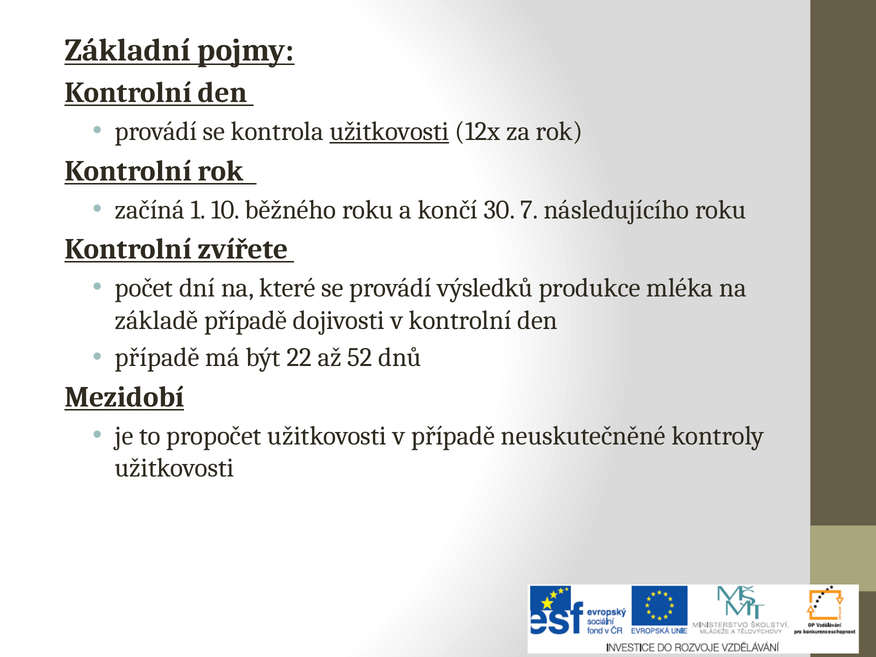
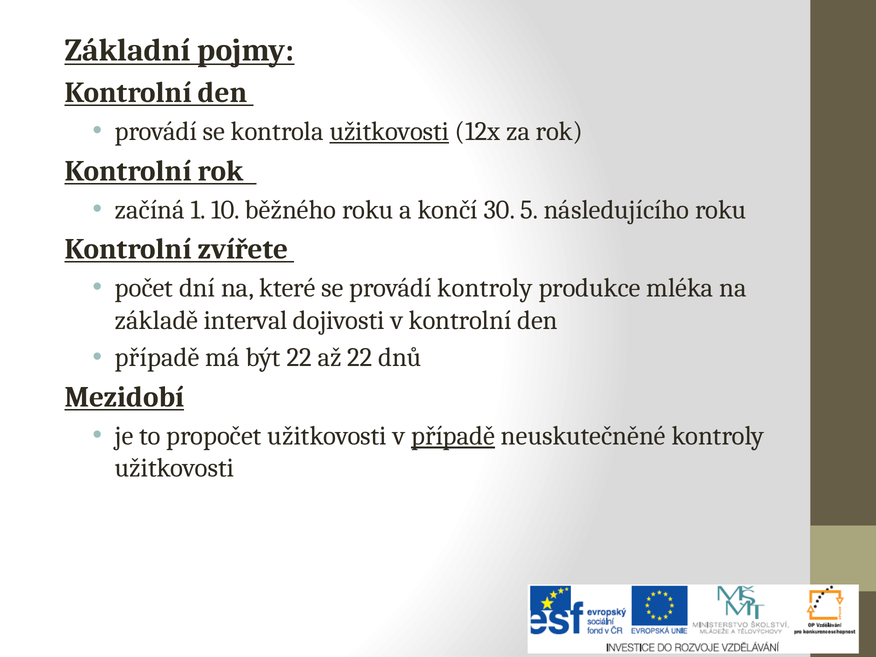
7: 7 -> 5 (529, 210)
provádí výsledků: výsledků -> kontroly (485, 288)
základě případě: případě -> interval (246, 320)
až 52: 52 -> 22 (360, 358)
případě underline: none -> present (453, 436)
